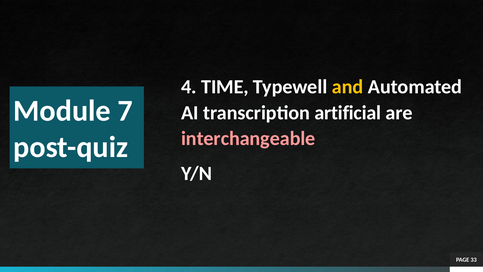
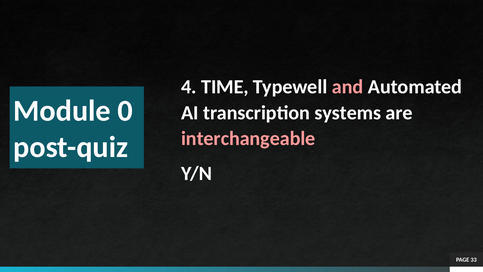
and colour: yellow -> pink (348, 87)
7: 7 -> 0 (125, 111)
artificial: artificial -> systems (348, 113)
